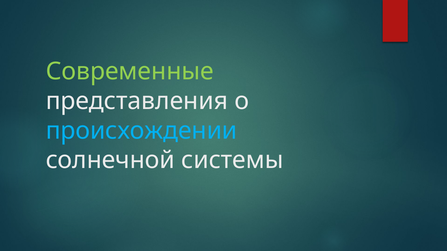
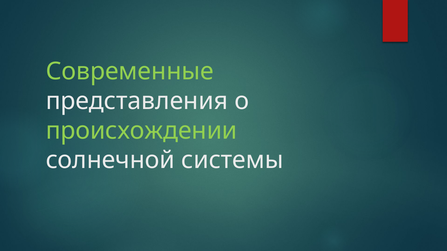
происхождении colour: light blue -> light green (141, 131)
